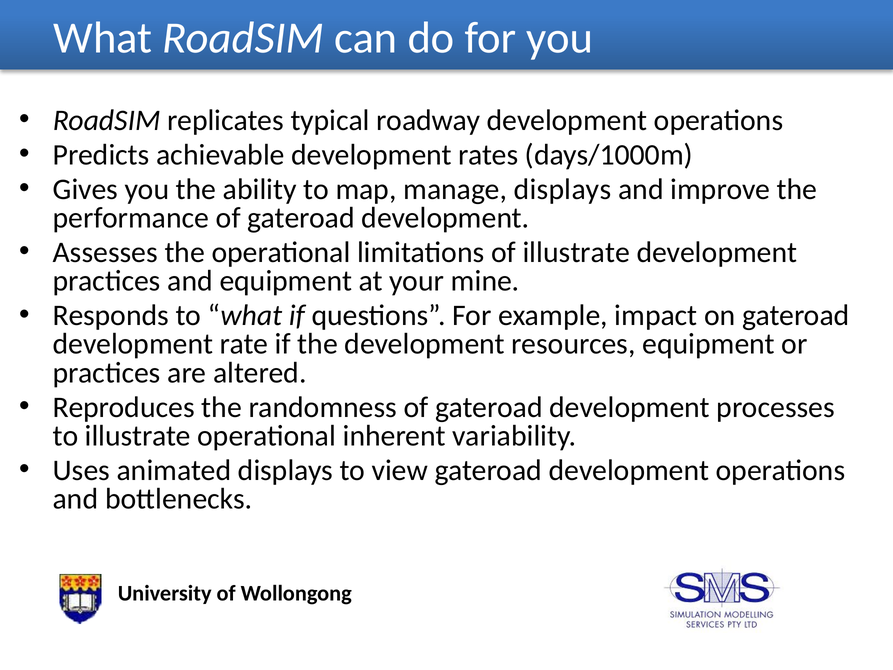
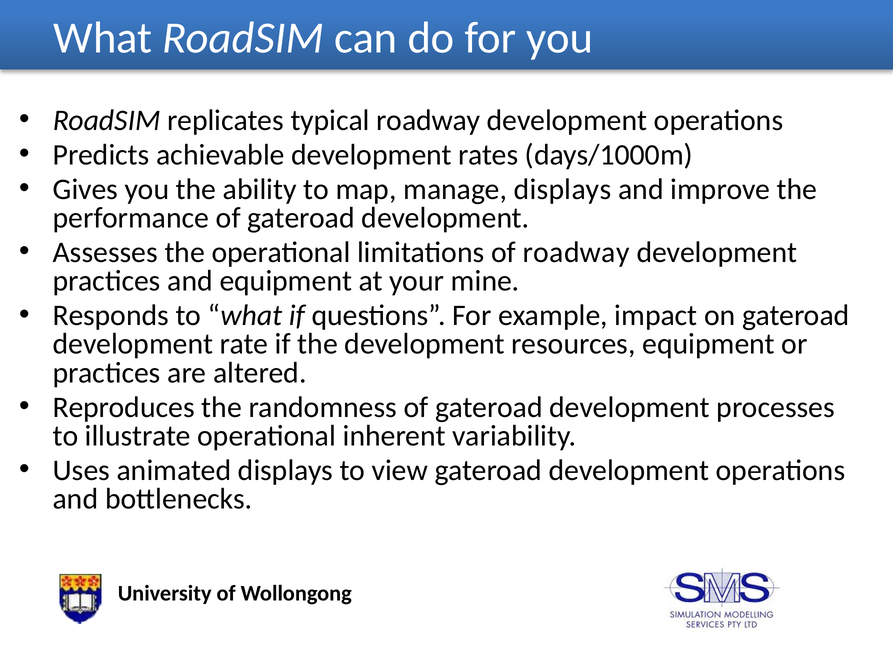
of illustrate: illustrate -> roadway (576, 252)
